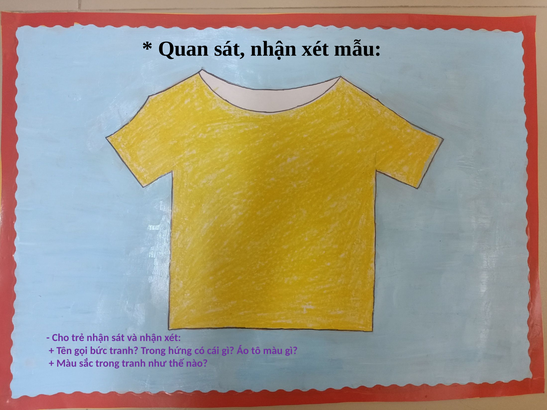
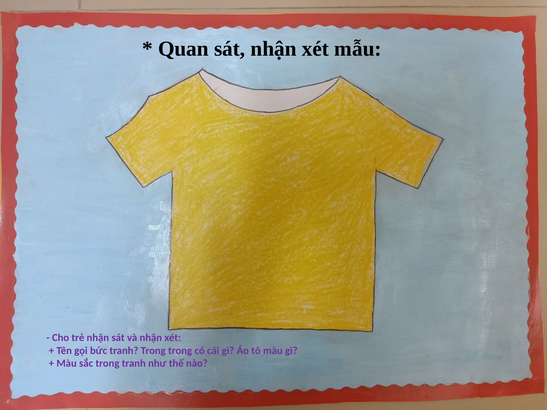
Trong hứng: hứng -> trong (180, 351)
